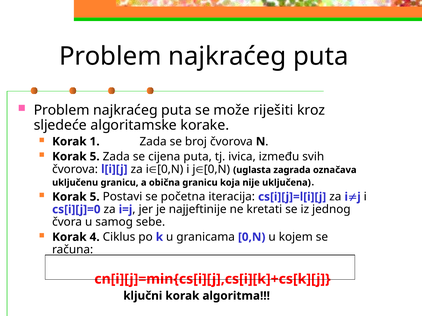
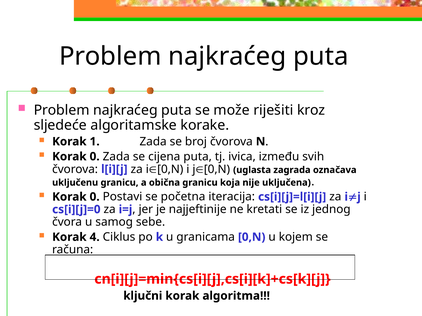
5: 5 -> 0 (95, 157)
5: 5 -> 0 (95, 197)
